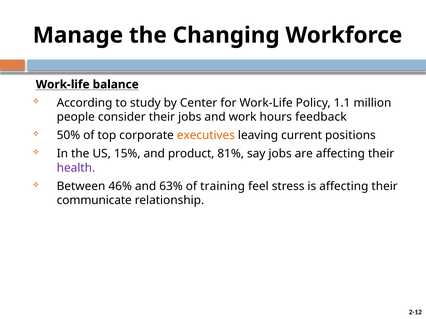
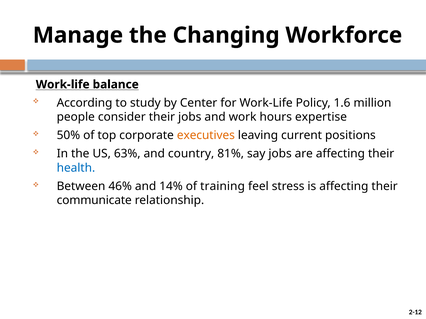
1.1: 1.1 -> 1.6 (342, 103)
feedback: feedback -> expertise (321, 117)
15%: 15% -> 63% (127, 154)
product: product -> country (191, 154)
health colour: purple -> blue (76, 168)
63%: 63% -> 14% (171, 187)
